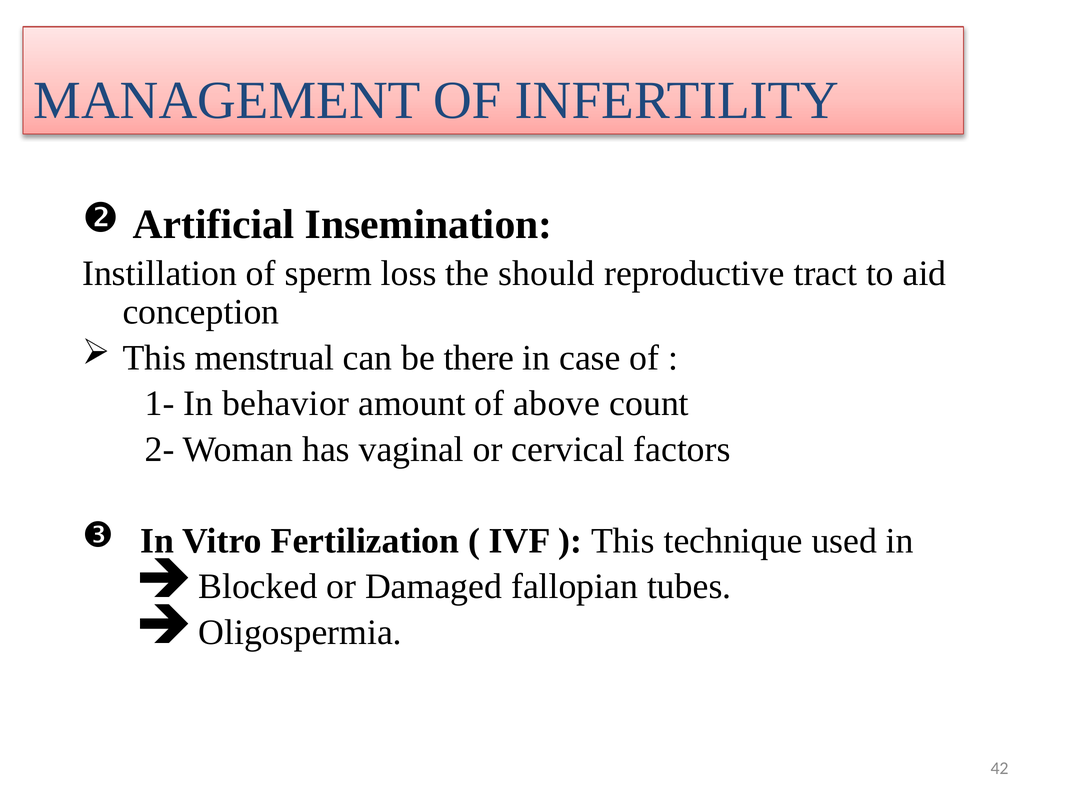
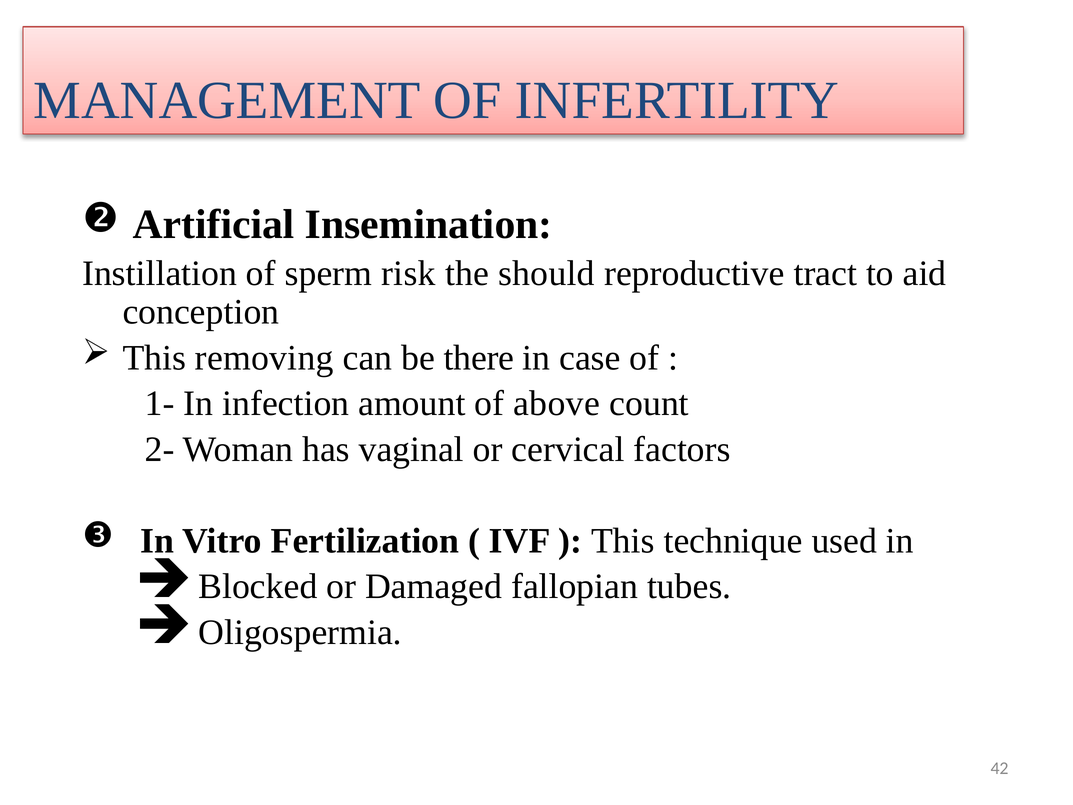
loss: loss -> risk (409, 273)
menstrual: menstrual -> removing (264, 358)
behavior: behavior -> infection (286, 403)
